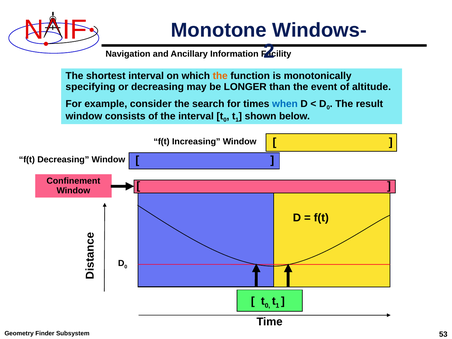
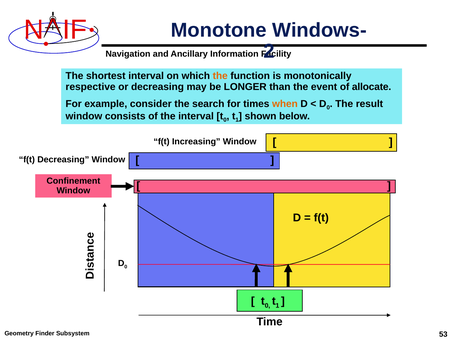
specifying: specifying -> respective (91, 87)
altitude: altitude -> allocate (372, 87)
when colour: blue -> orange (285, 104)
